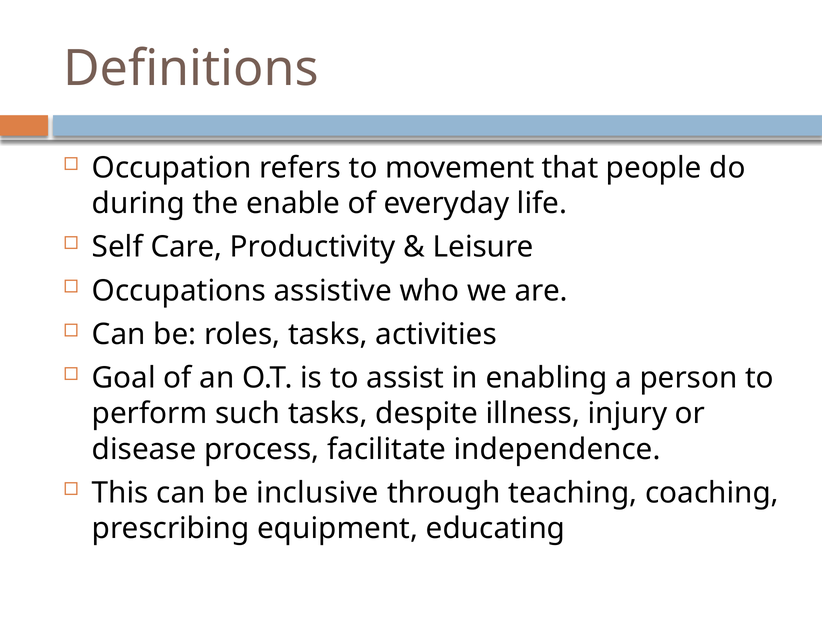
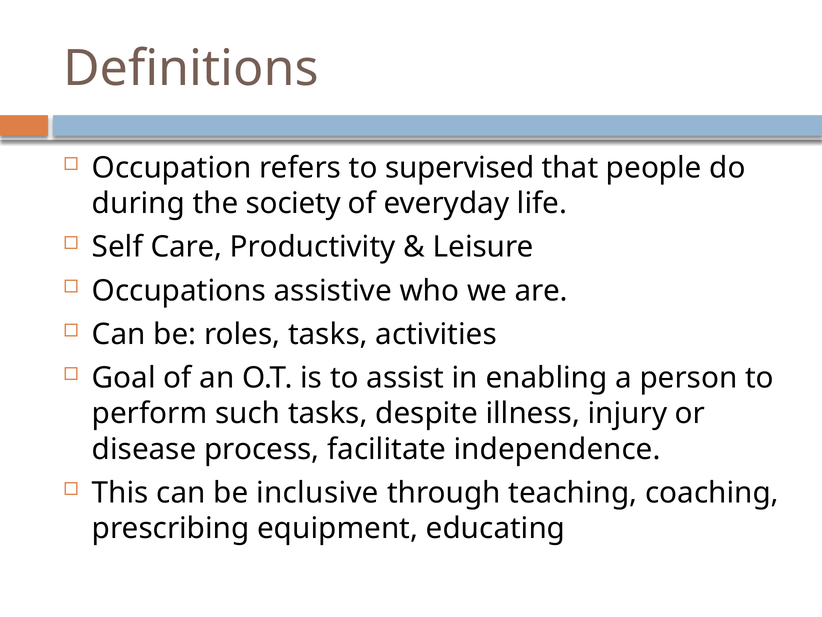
movement: movement -> supervised (460, 168)
enable: enable -> society (293, 203)
